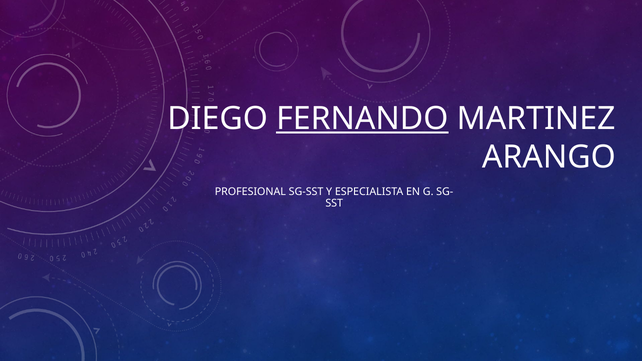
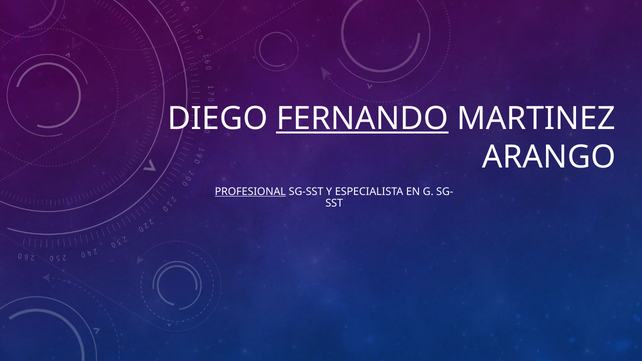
PROFESIONAL underline: none -> present (250, 192)
